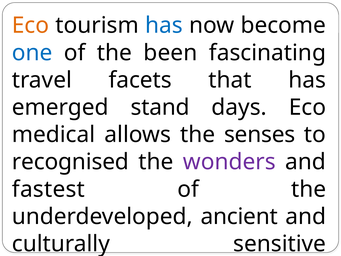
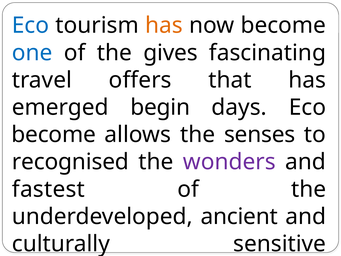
Eco colour: orange -> blue (31, 25)
has colour: blue -> orange (164, 25)
been: been -> gives (171, 53)
facets: facets -> offers (140, 80)
stand: stand -> begin (160, 107)
medical: medical -> become (54, 135)
